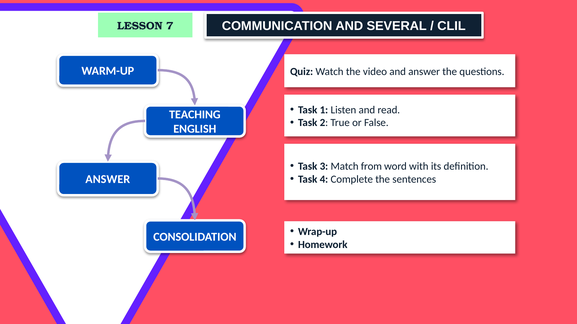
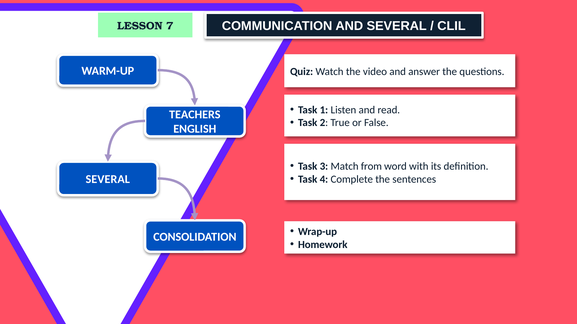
TEACHING: TEACHING -> TEACHERS (195, 115)
ANSWER: ANSWER -> SEVERAL (108, 180)
